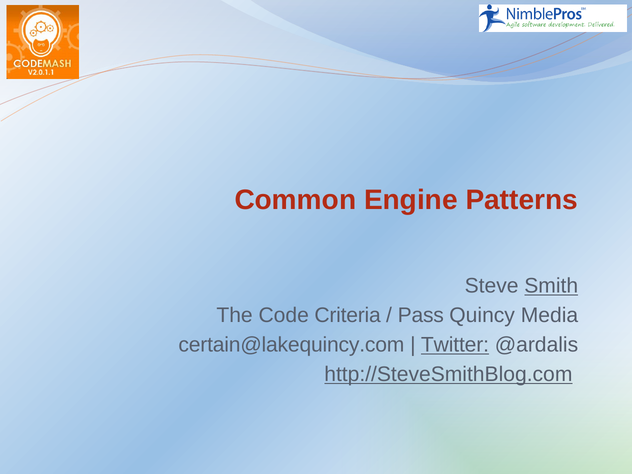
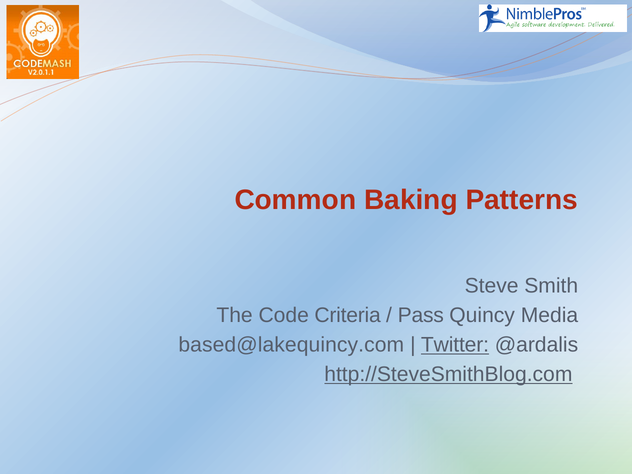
Engine: Engine -> Baking (411, 200)
Smith underline: present -> none (551, 286)
certain@lakequincy.com: certain@lakequincy.com -> based@lakequincy.com (291, 345)
